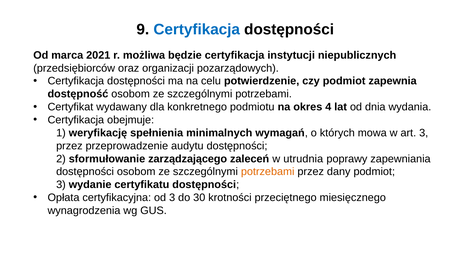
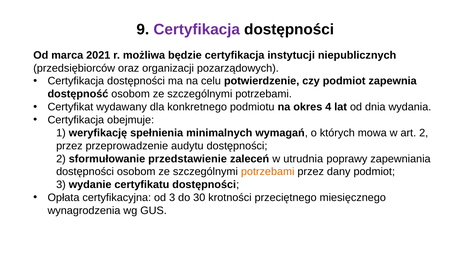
Certyfikacja colour: blue -> purple (197, 29)
art 3: 3 -> 2 (424, 133)
zarządzającego: zarządzającego -> przedstawienie (188, 159)
